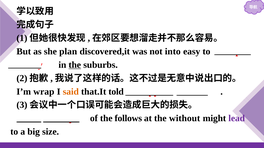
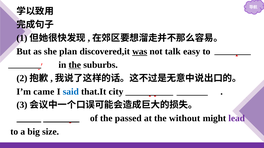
was underline: none -> present (140, 52)
into: into -> talk (173, 52)
wrap: wrap -> came (44, 92)
said colour: orange -> blue (71, 92)
told: told -> city (116, 92)
follows: follows -> passed (128, 119)
